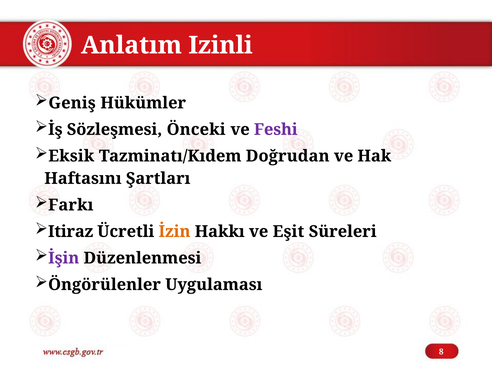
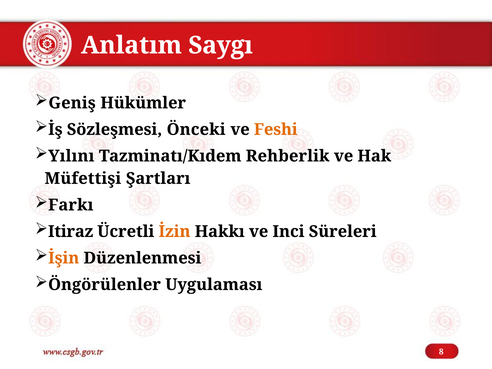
Izinli: Izinli -> Saygı (221, 45)
Feshi colour: purple -> orange (276, 129)
Eksik: Eksik -> Yılını (71, 156)
Doğrudan: Doğrudan -> Rehberlik (288, 156)
Haftasını: Haftasını -> Müfettişi (83, 178)
Eşit: Eşit -> Inci (288, 232)
İşin colour: purple -> orange (64, 258)
